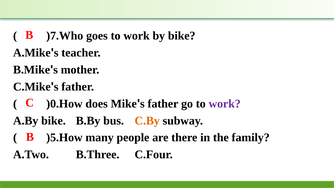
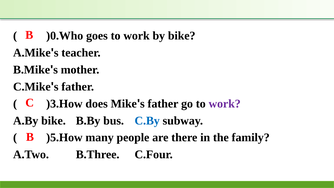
)7.Who: )7.Who -> )0.Who (65, 36)
)0.How: )0.How -> )3.How (64, 104)
C.By colour: orange -> blue (147, 121)
